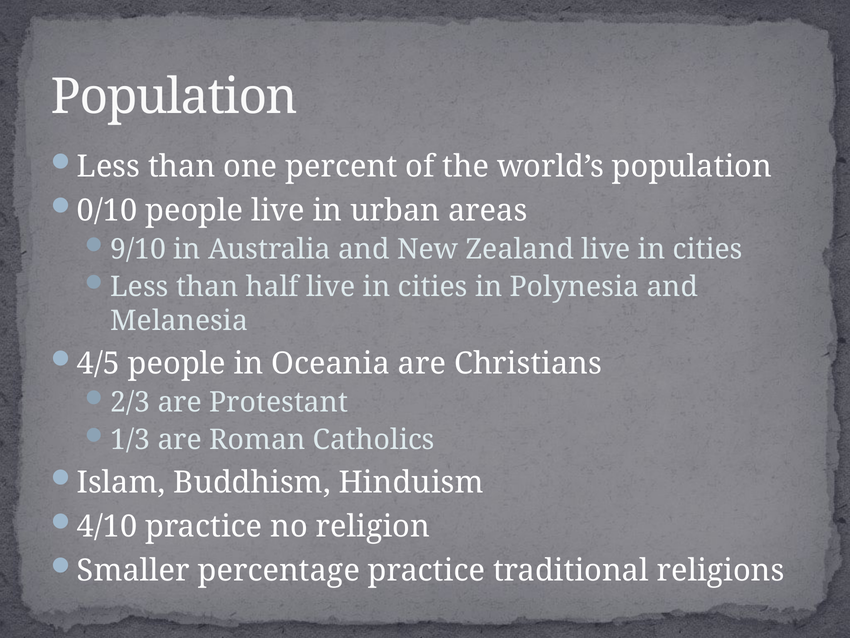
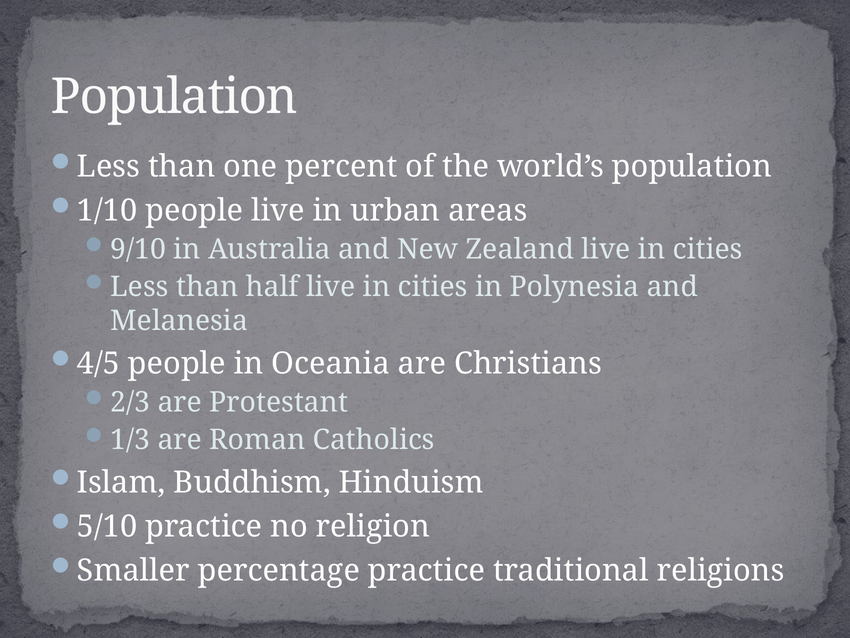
0/10: 0/10 -> 1/10 (107, 210)
4/10: 4/10 -> 5/10 (107, 526)
